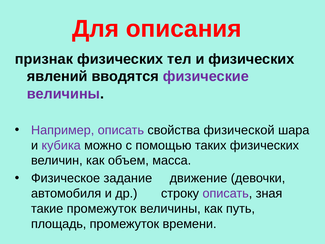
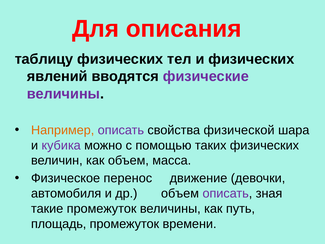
признак: признак -> таблицу (44, 59)
Например colour: purple -> orange (63, 130)
задание: задание -> перенос (128, 178)
др строку: строку -> объем (180, 193)
